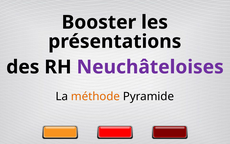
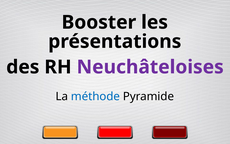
méthode colour: orange -> blue (95, 96)
